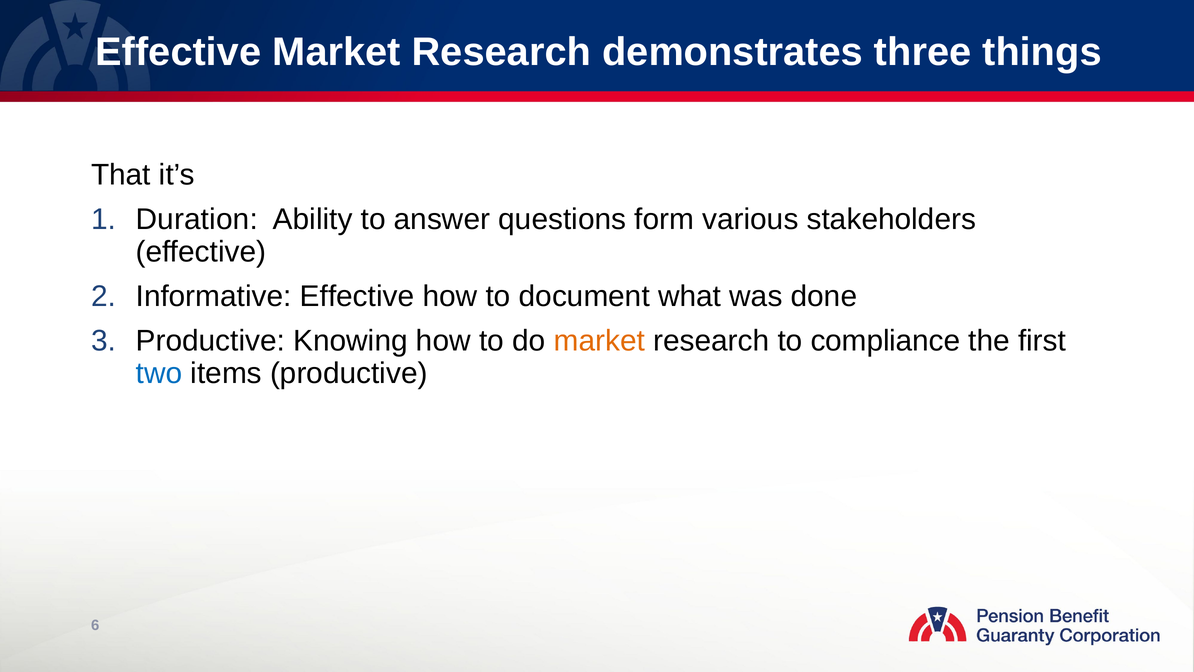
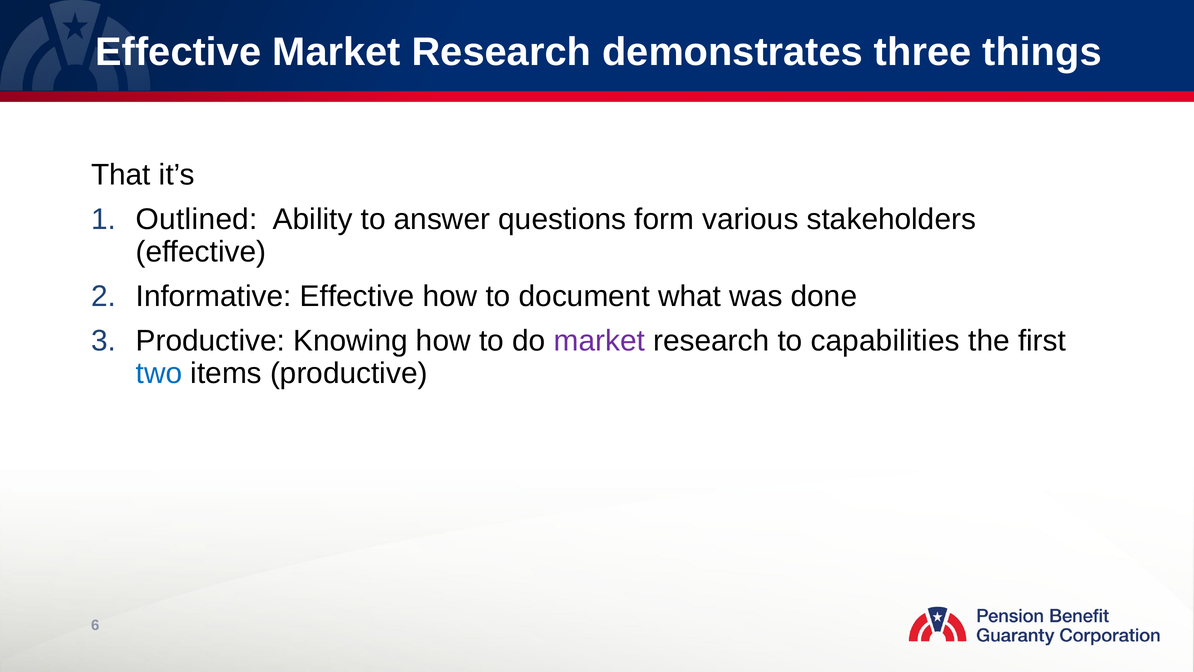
Duration: Duration -> Outlined (197, 219)
market colour: orange -> purple (599, 341)
compliance: compliance -> capabilities (885, 341)
